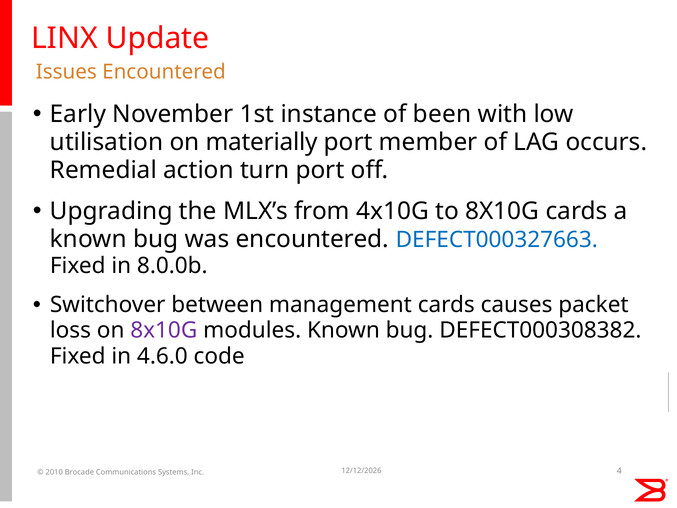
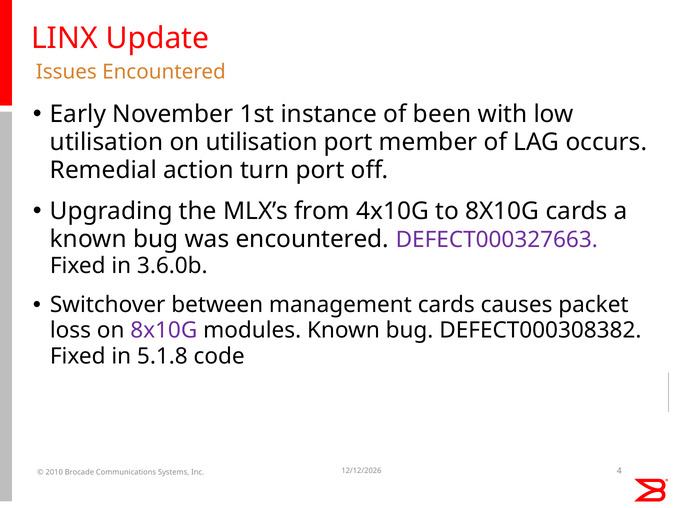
on materially: materially -> utilisation (262, 142)
DEFECT000327663 colour: blue -> purple (497, 239)
8.0.0b: 8.0.0b -> 3.6.0b (172, 266)
4.6.0: 4.6.0 -> 5.1.8 (162, 356)
